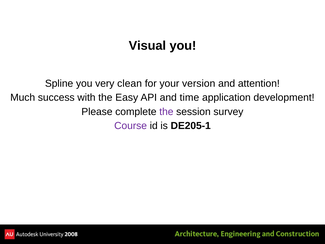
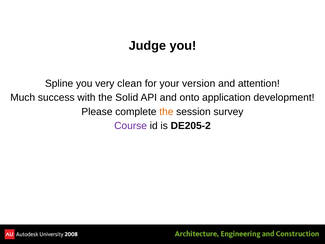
Visual: Visual -> Judge (147, 46)
Easy: Easy -> Solid (127, 97)
time: time -> onto (189, 97)
the colour: purple -> orange (166, 112)
DE205-1: DE205-1 -> DE205-2 (191, 126)
